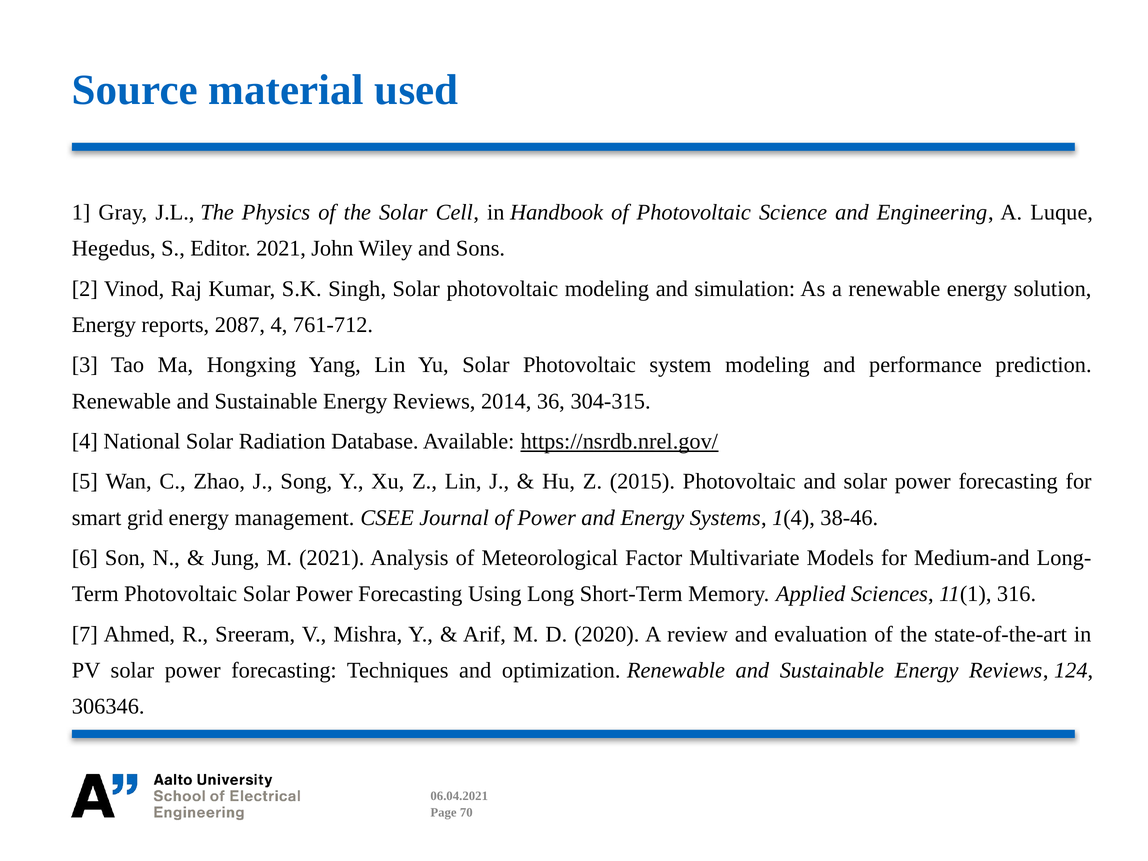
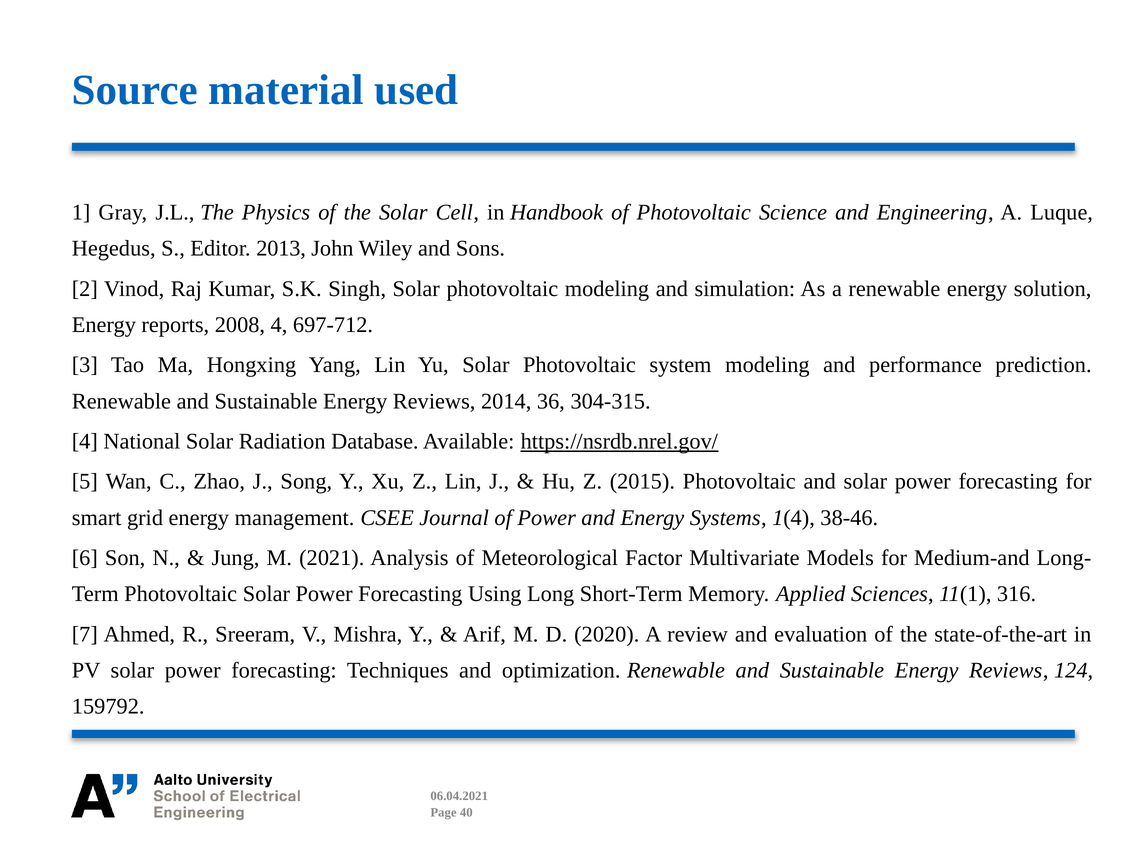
Editor 2021: 2021 -> 2013 (281, 248)
2087: 2087 -> 2008 (240, 325)
761-712: 761-712 -> 697-712 (333, 325)
306346: 306346 -> 159792 (108, 707)
70: 70 -> 40 (466, 812)
